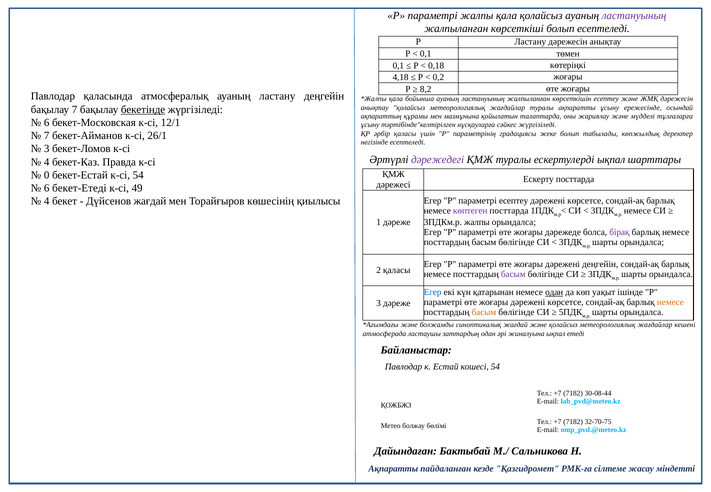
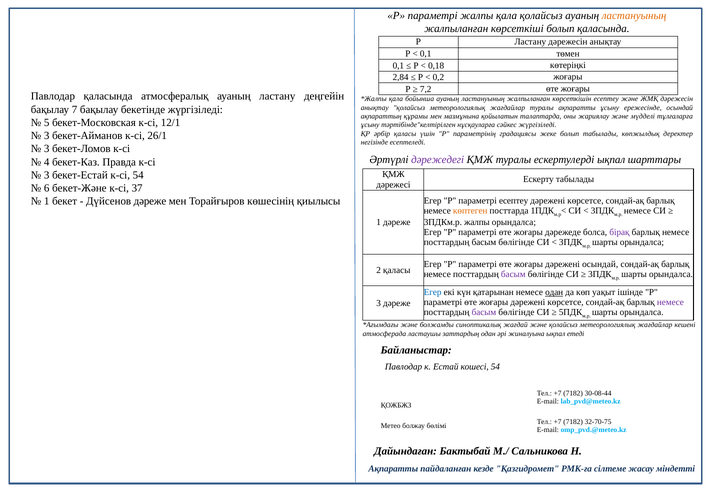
ластануының colour: purple -> orange (634, 16)
болып есептеледі: есептеледі -> қаласында (603, 29)
4,18: 4,18 -> 2,84 (401, 77)
8,2: 8,2 -> 7,2 (426, 89)
бекетінде underline: present -> none (143, 110)
6: 6 -> 5 (47, 123)
7: 7 -> 3 (47, 136)
0: 0 -> 3 (47, 175)
Ескерту посттарда: посттарда -> табылады (575, 180)
бекет-Етеді: бекет-Етеді -> бекет-Және (79, 188)
49: 49 -> 37 (137, 188)
4: 4 -> 1 (47, 201)
Дүйсенов жағдай: жағдай -> дәреже (150, 201)
көптеген colour: purple -> orange (470, 211)
дәрежені деңгейін: деңгейін -> осындай (600, 264)
немесе colour: orange -> purple (670, 303)
басым colour: orange -> purple (484, 313)
